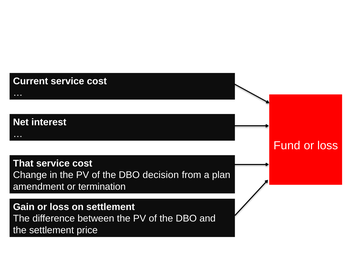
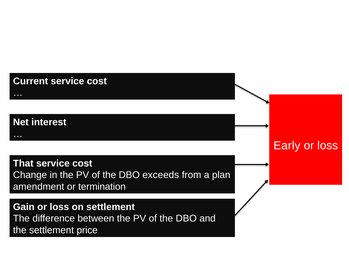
Fund: Fund -> Early (287, 146)
decision: decision -> exceeds (161, 175)
